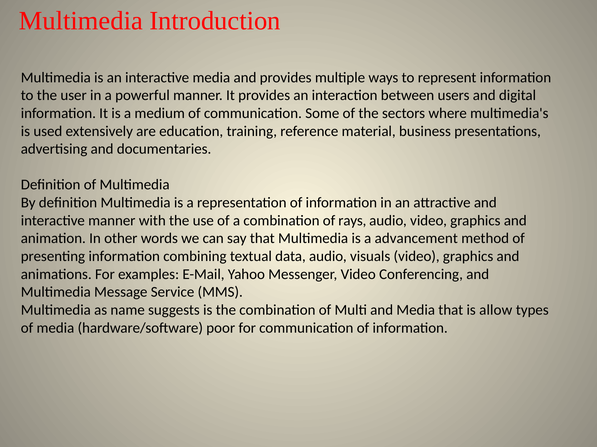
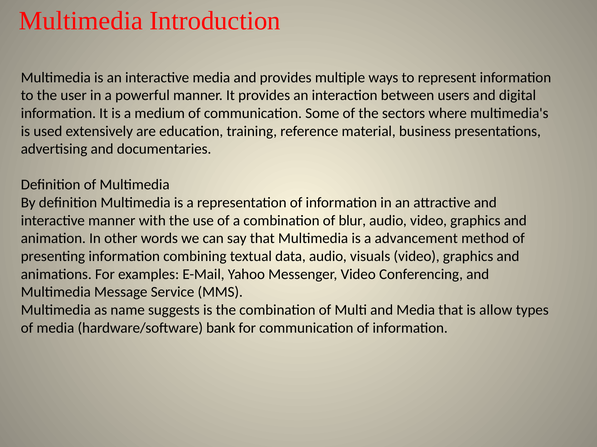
rays: rays -> blur (352, 221)
poor: poor -> bank (221, 328)
